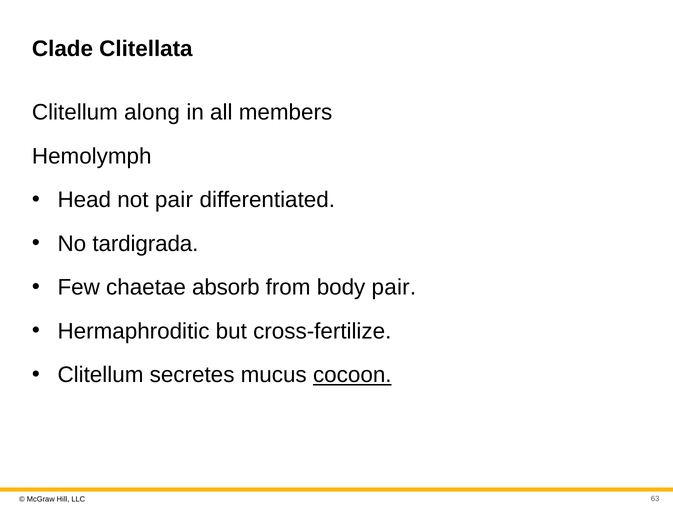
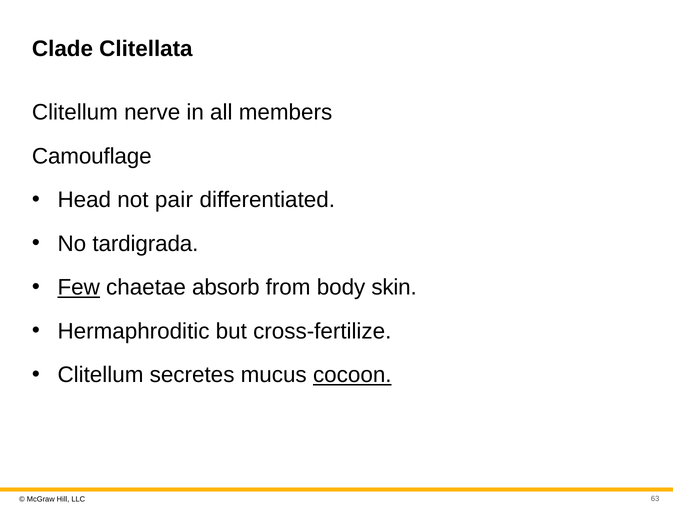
along: along -> nerve (152, 112)
Hemolymph: Hemolymph -> Camouflage (92, 156)
Few underline: none -> present (79, 287)
body pair: pair -> skin (394, 287)
